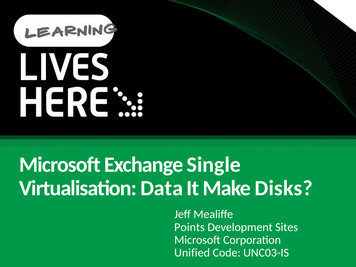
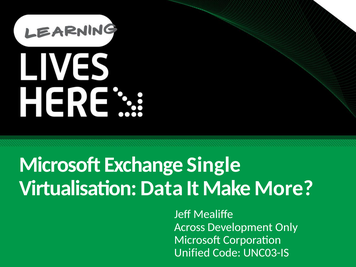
Disks: Disks -> More (284, 188)
Points: Points -> Across (190, 227)
Sites: Sites -> Only (287, 227)
